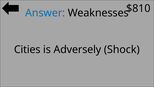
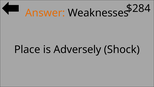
$810: $810 -> $284 (138, 8)
Answer colour: blue -> orange (45, 13)
Cities: Cities -> Place (27, 49)
